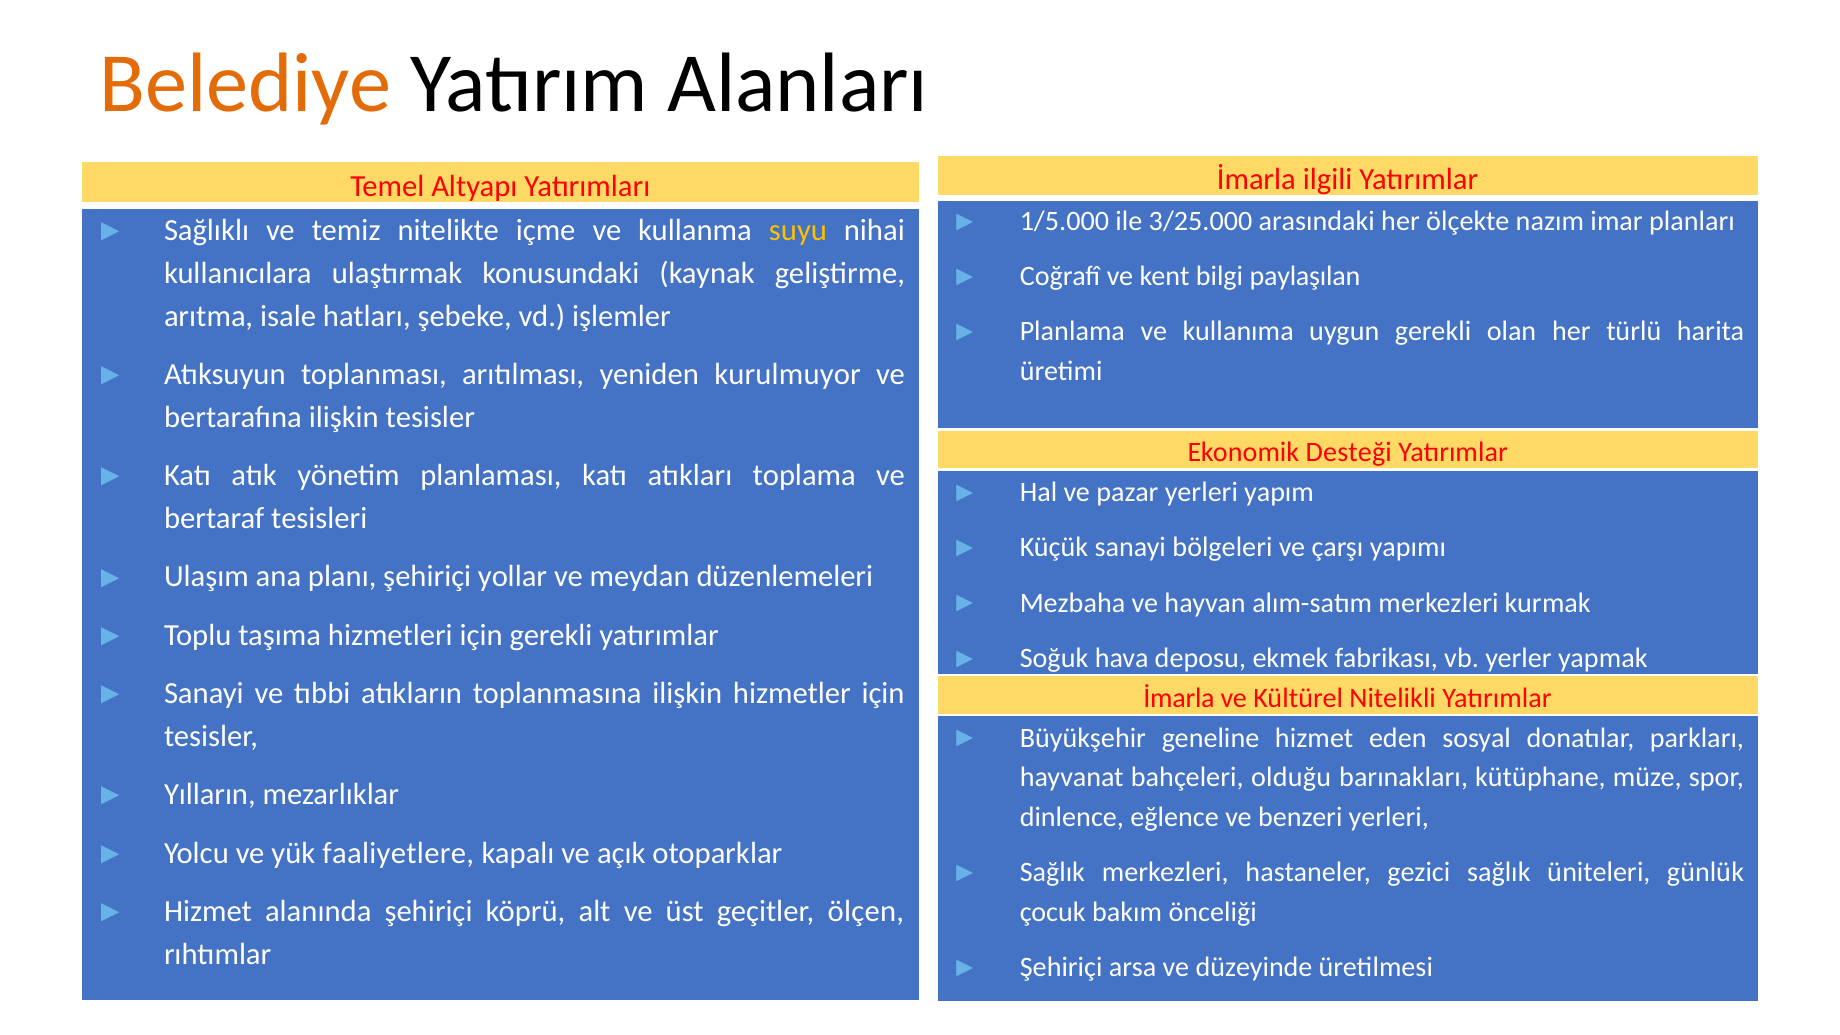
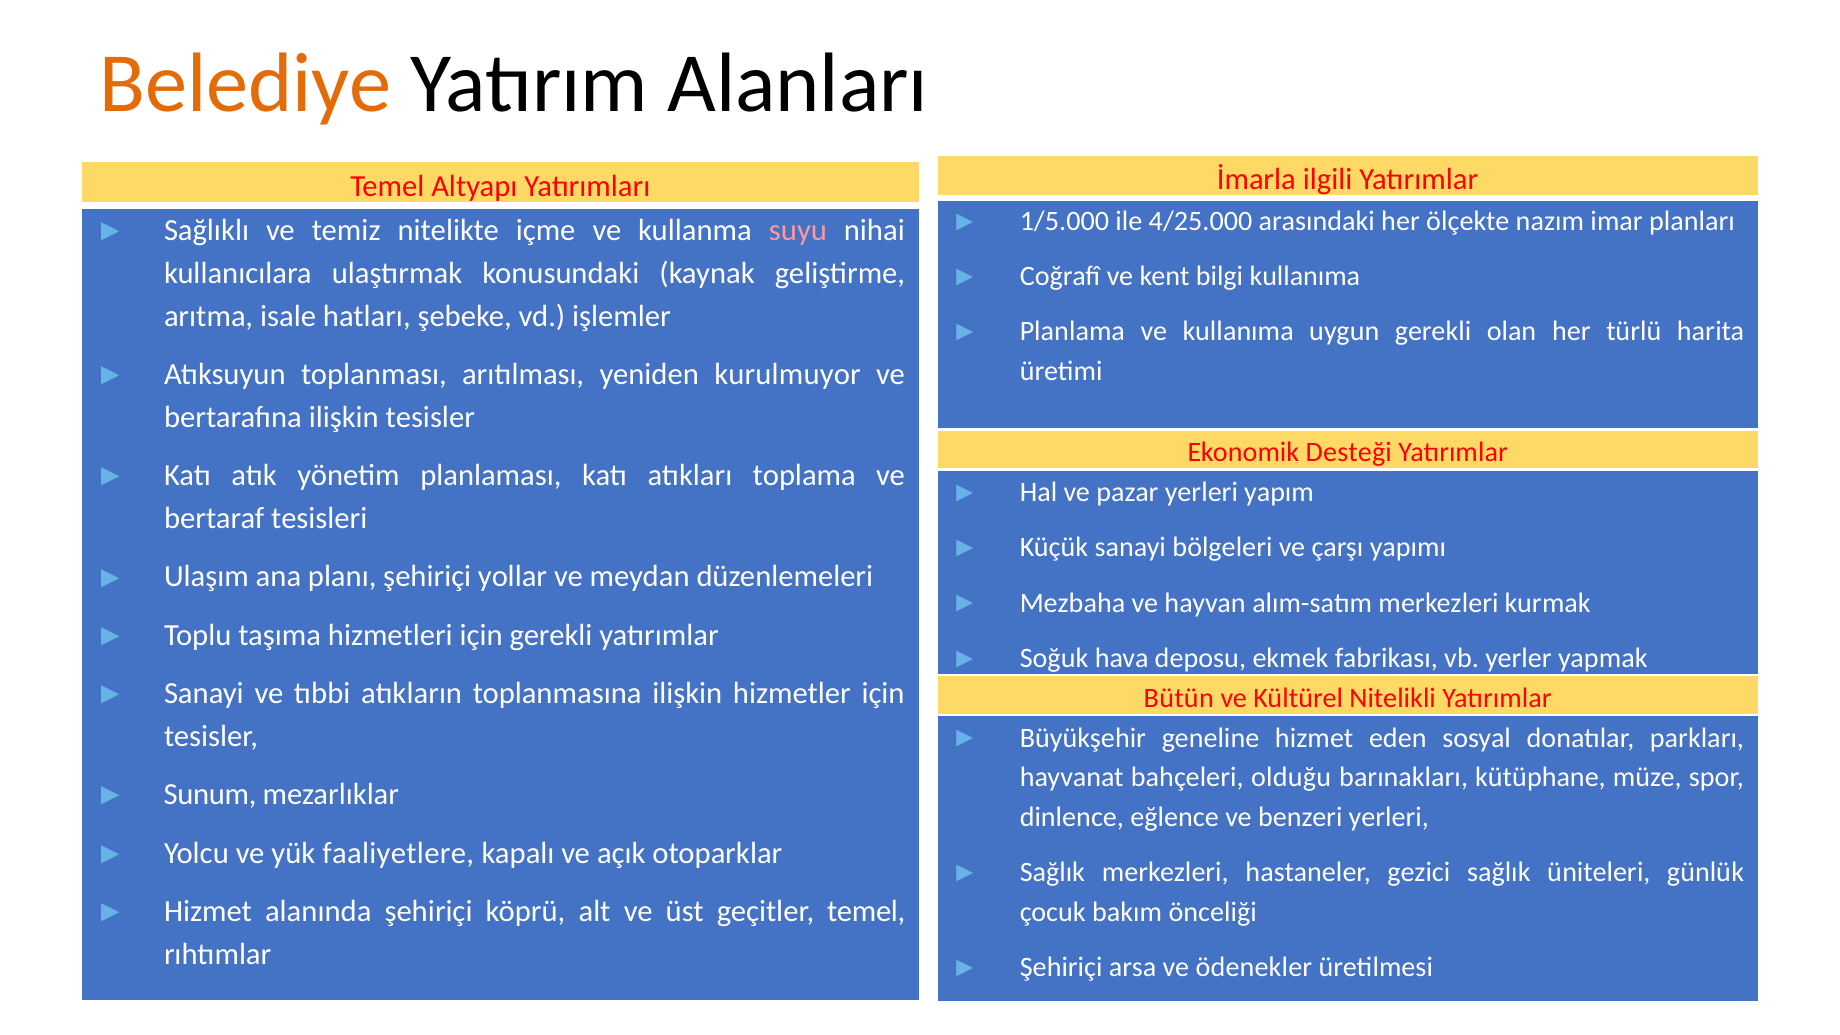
3/25.000: 3/25.000 -> 4/25.000 (1201, 221)
suyu colour: yellow -> pink (798, 230)
bilgi paylaşılan: paylaşılan -> kullanıma (1305, 276)
İmarla: İmarla -> Bütün (1179, 698)
Yılların: Yılların -> Sunum (210, 795)
geçitler ölçen: ölçen -> temel (866, 911)
düzeyinde: düzeyinde -> ödenekler (1254, 968)
